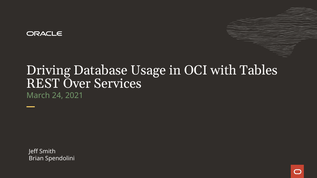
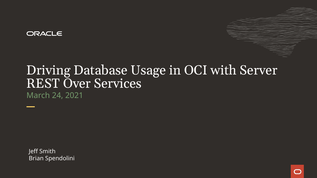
Tables: Tables -> Server (259, 70)
